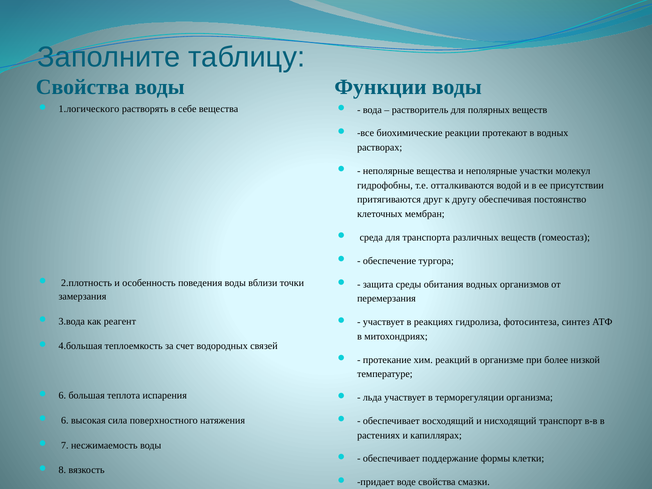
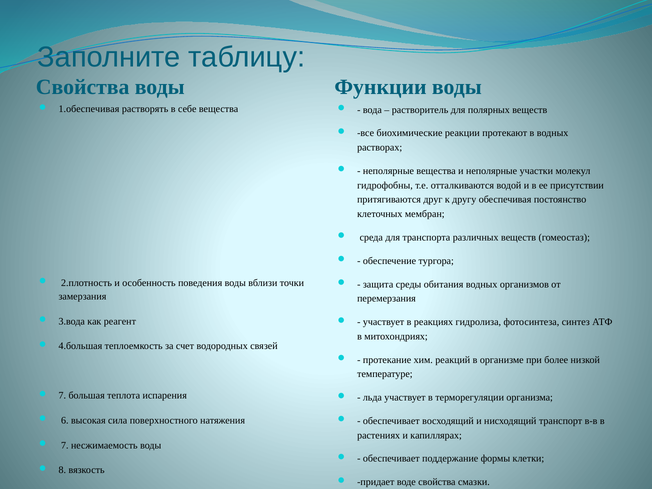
1.логического: 1.логического -> 1.обеспечивая (89, 109)
6: 6 -> 7 (62, 396)
